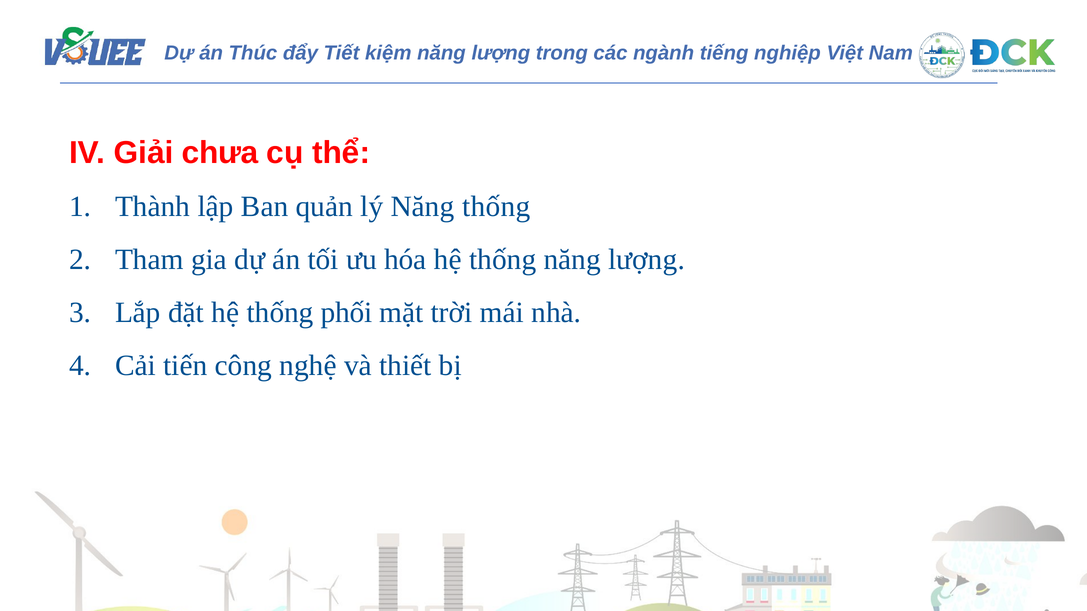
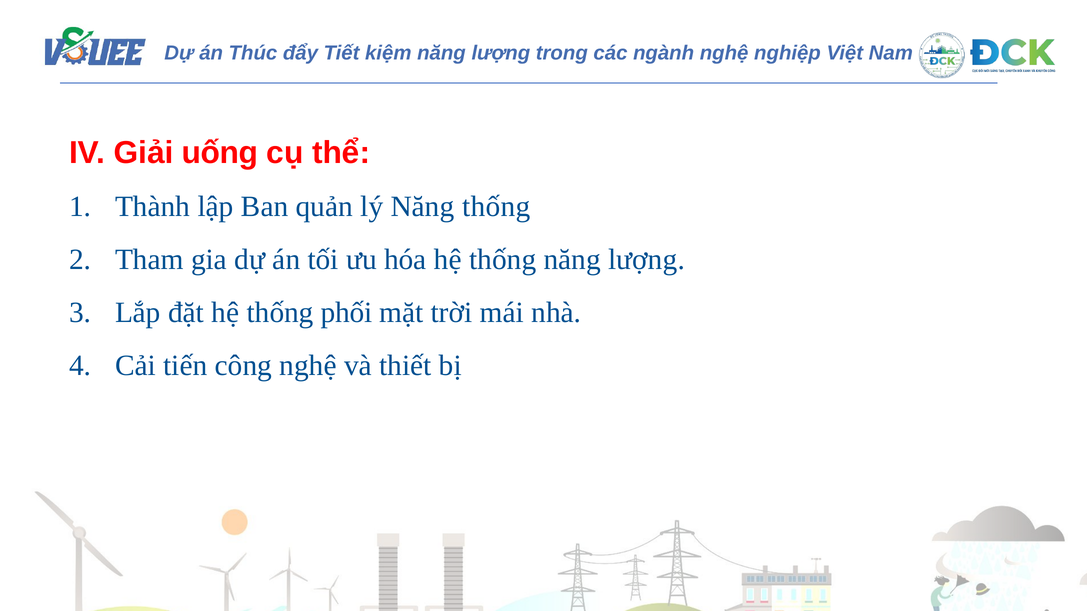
tiếng: tiếng -> nghệ (724, 53)
chưa: chưa -> uống (220, 153)
